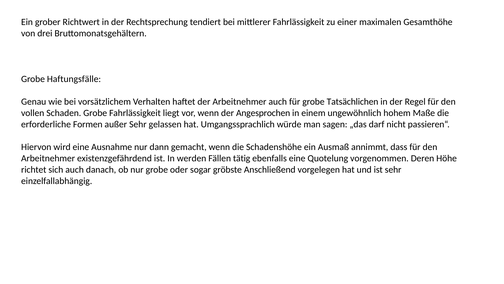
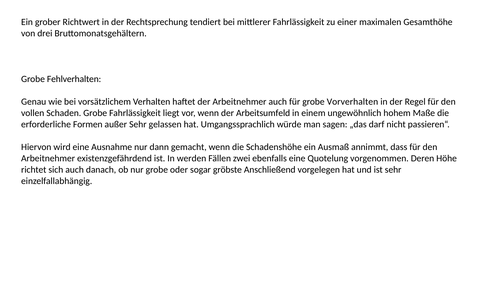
Haftungsfälle: Haftungsfälle -> Fehlverhalten (74, 79)
Tatsächlichen: Tatsächlichen -> Vorverhalten (352, 101)
Angesprochen: Angesprochen -> Arbeitsumfeld (263, 113)
tätig: tätig -> zwei (242, 158)
